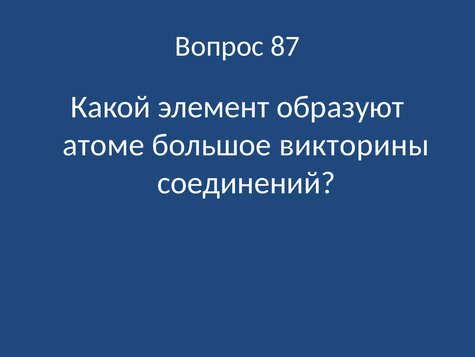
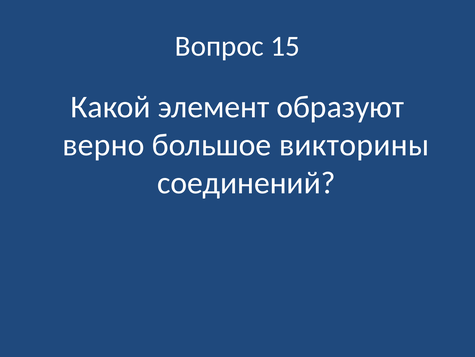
87: 87 -> 15 (285, 46)
атоме: атоме -> верно (103, 145)
